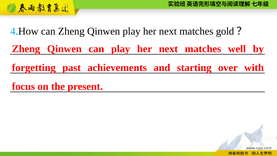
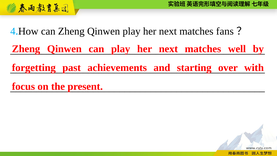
gold: gold -> fans (225, 31)
